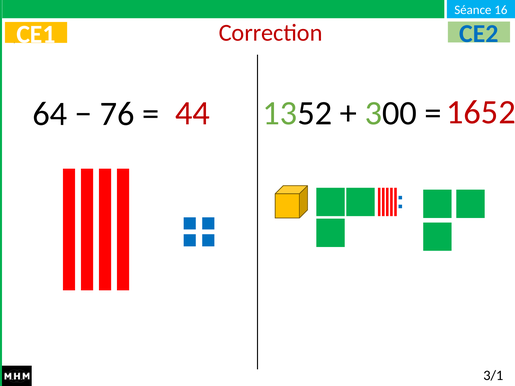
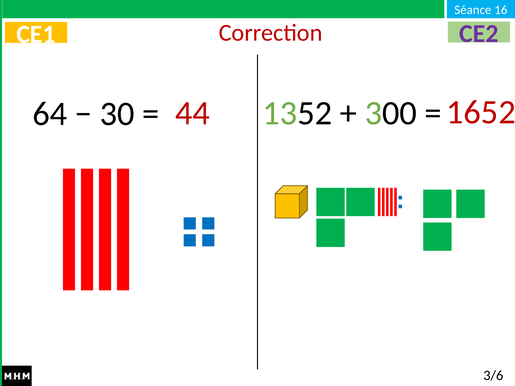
CE2 colour: blue -> purple (479, 34)
76: 76 -> 30 (117, 114)
3/1: 3/1 -> 3/6 (493, 376)
